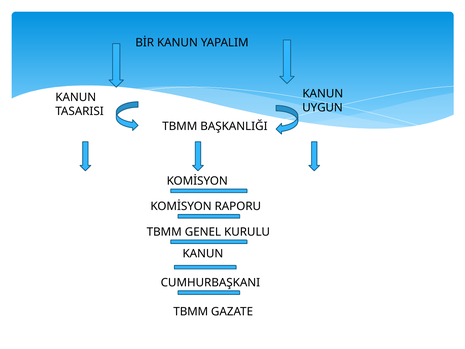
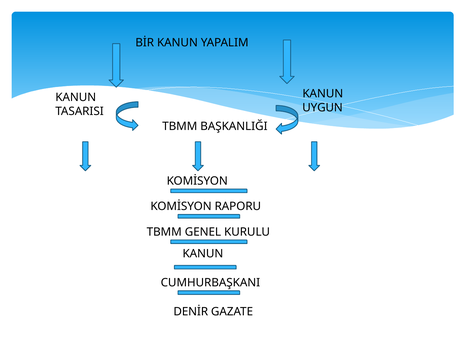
TBMM: TBMM -> DENİR (191, 312)
